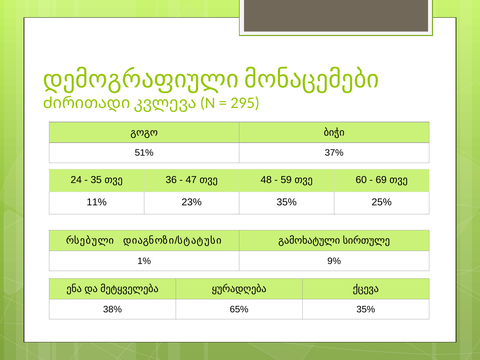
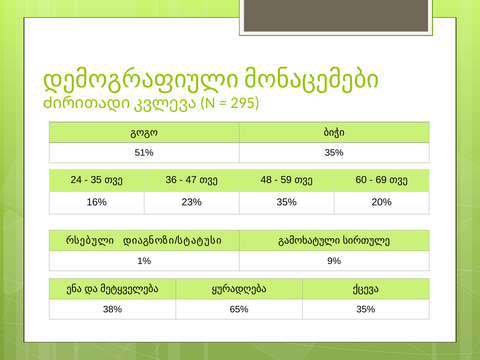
51% 37%: 37% -> 35% (334, 153)
11%: 11% -> 16% (97, 202)
25%: 25% -> 20% (382, 202)
